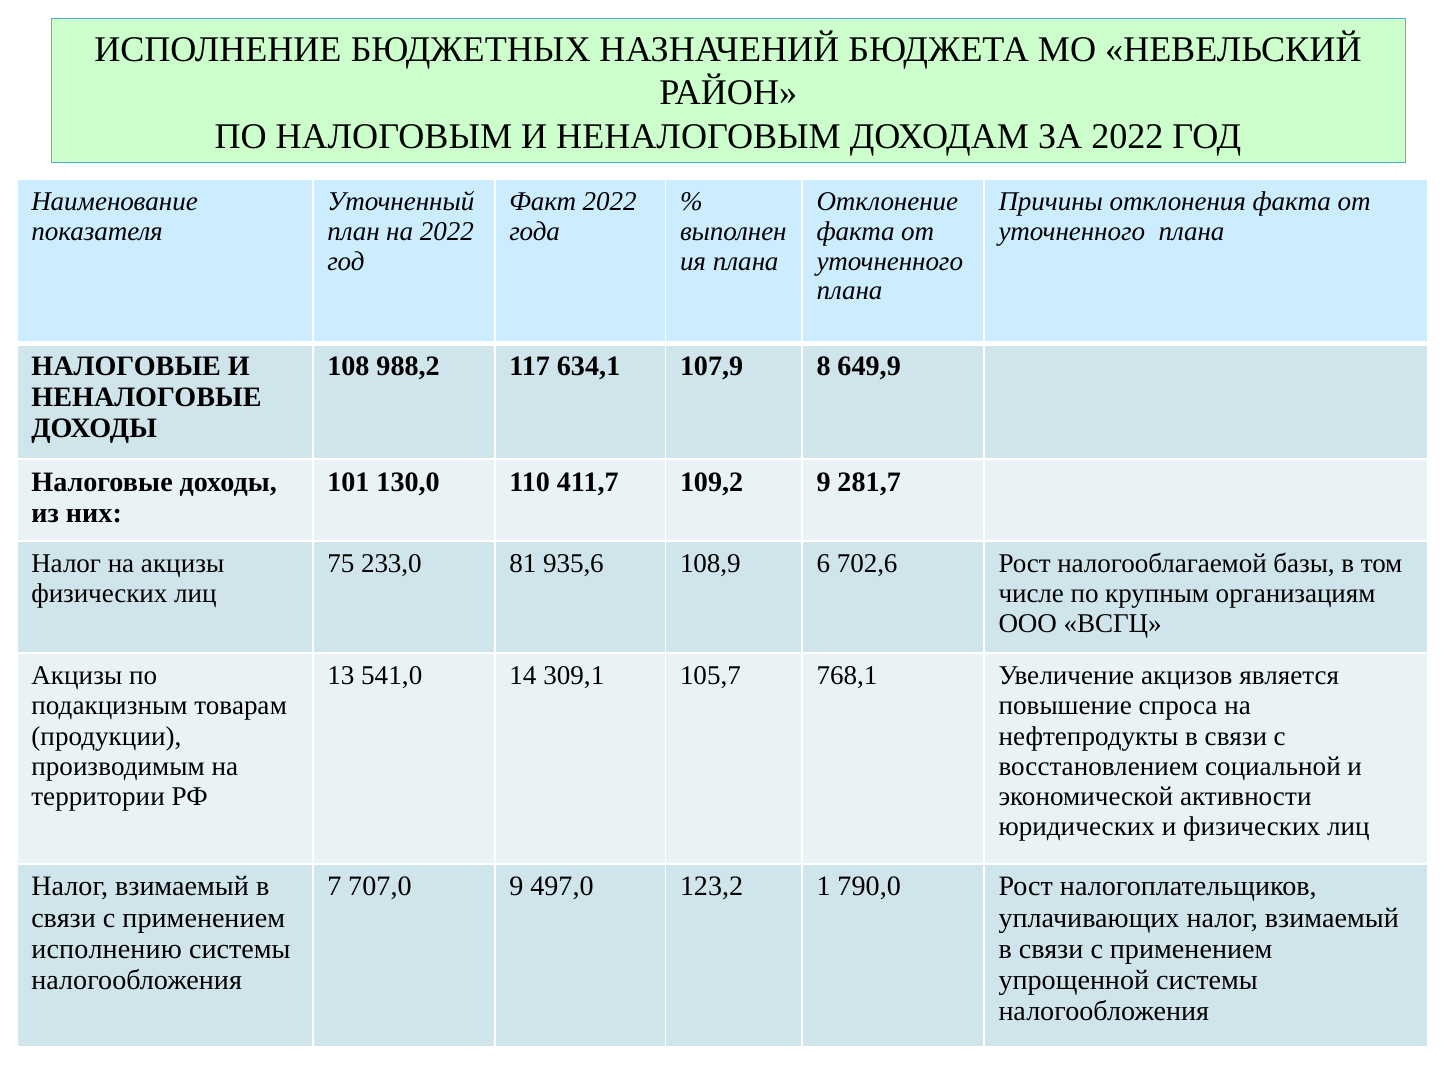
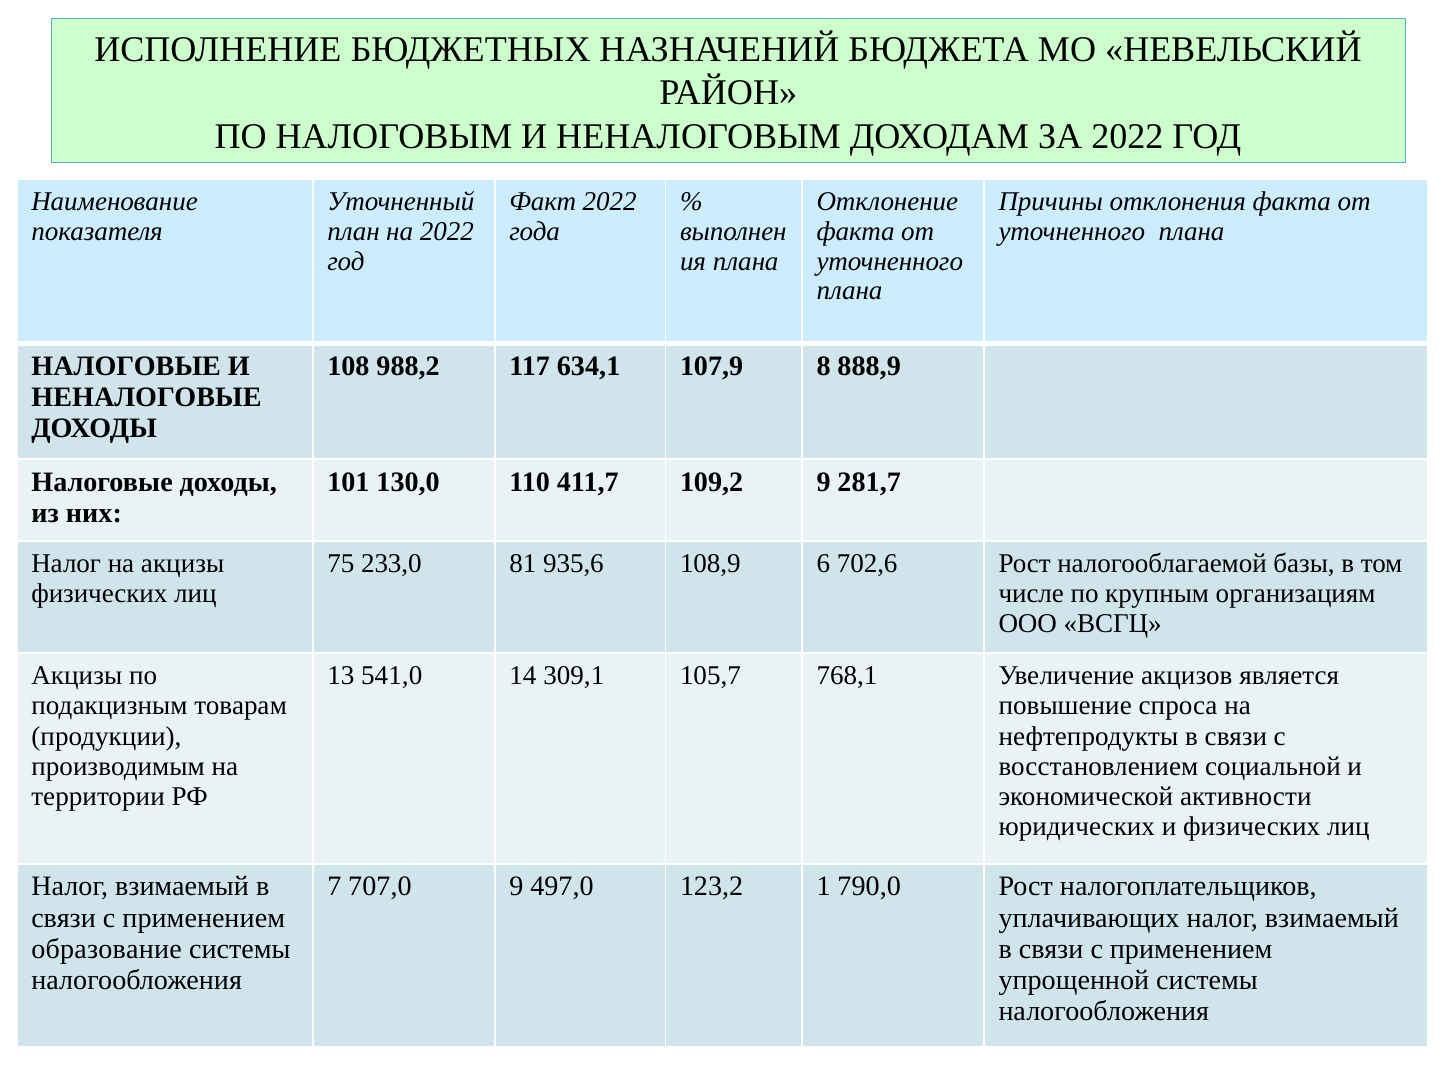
649,9: 649,9 -> 888,9 (869, 366)
исполнению: исполнению -> образование (107, 949)
